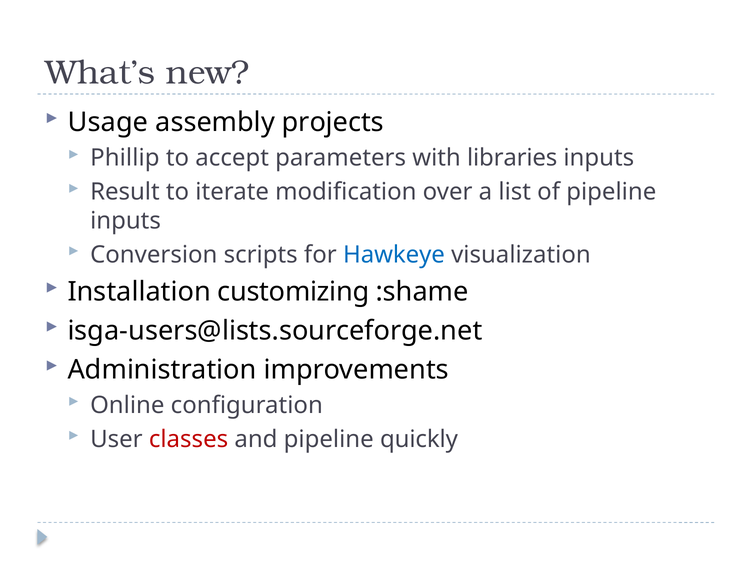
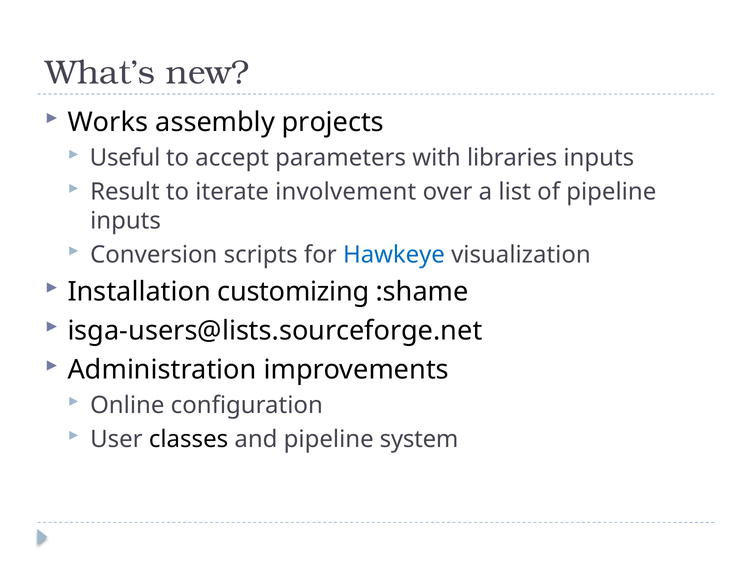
Usage: Usage -> Works (108, 122)
Phillip: Phillip -> Useful (125, 158)
modification: modification -> involvement (346, 192)
classes colour: red -> black (189, 439)
quickly: quickly -> system (419, 439)
